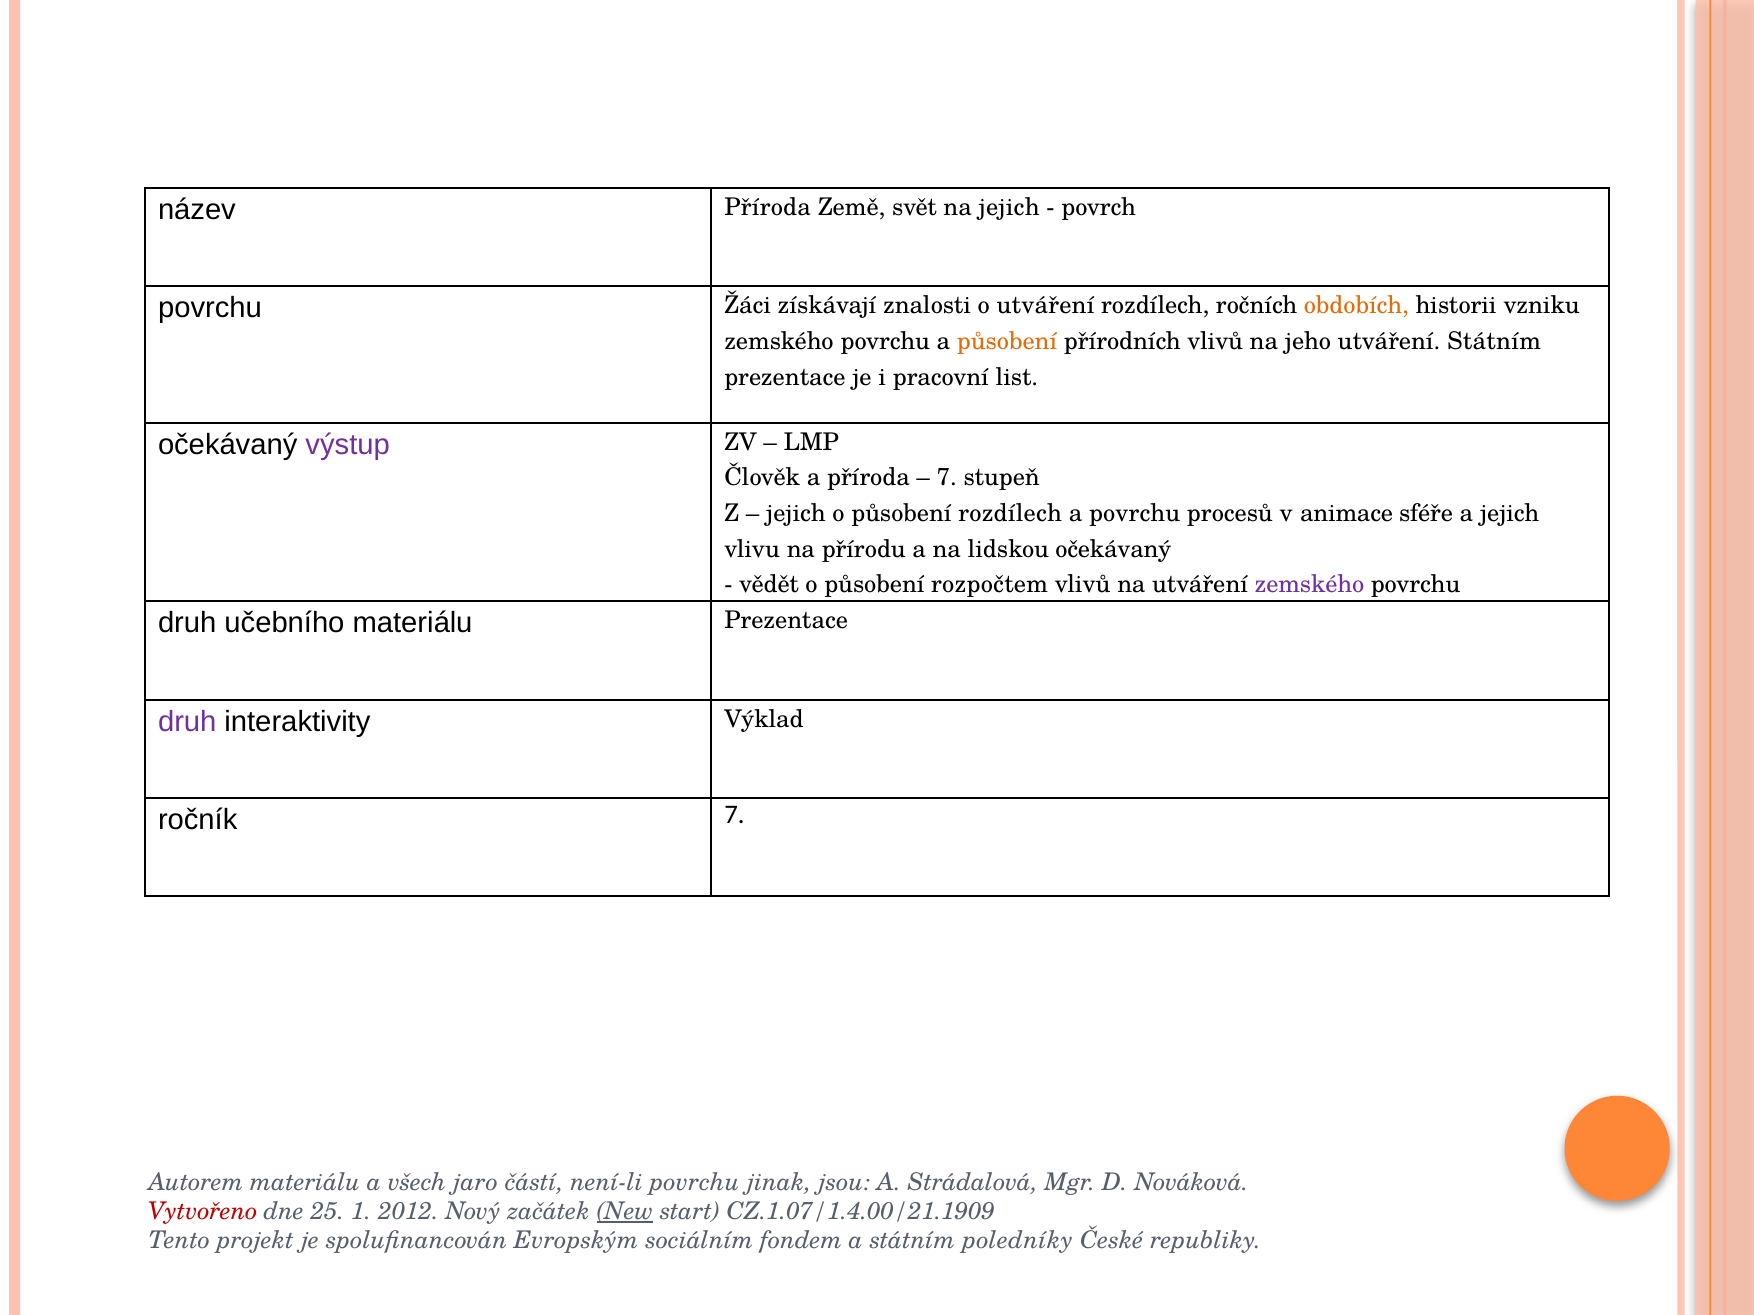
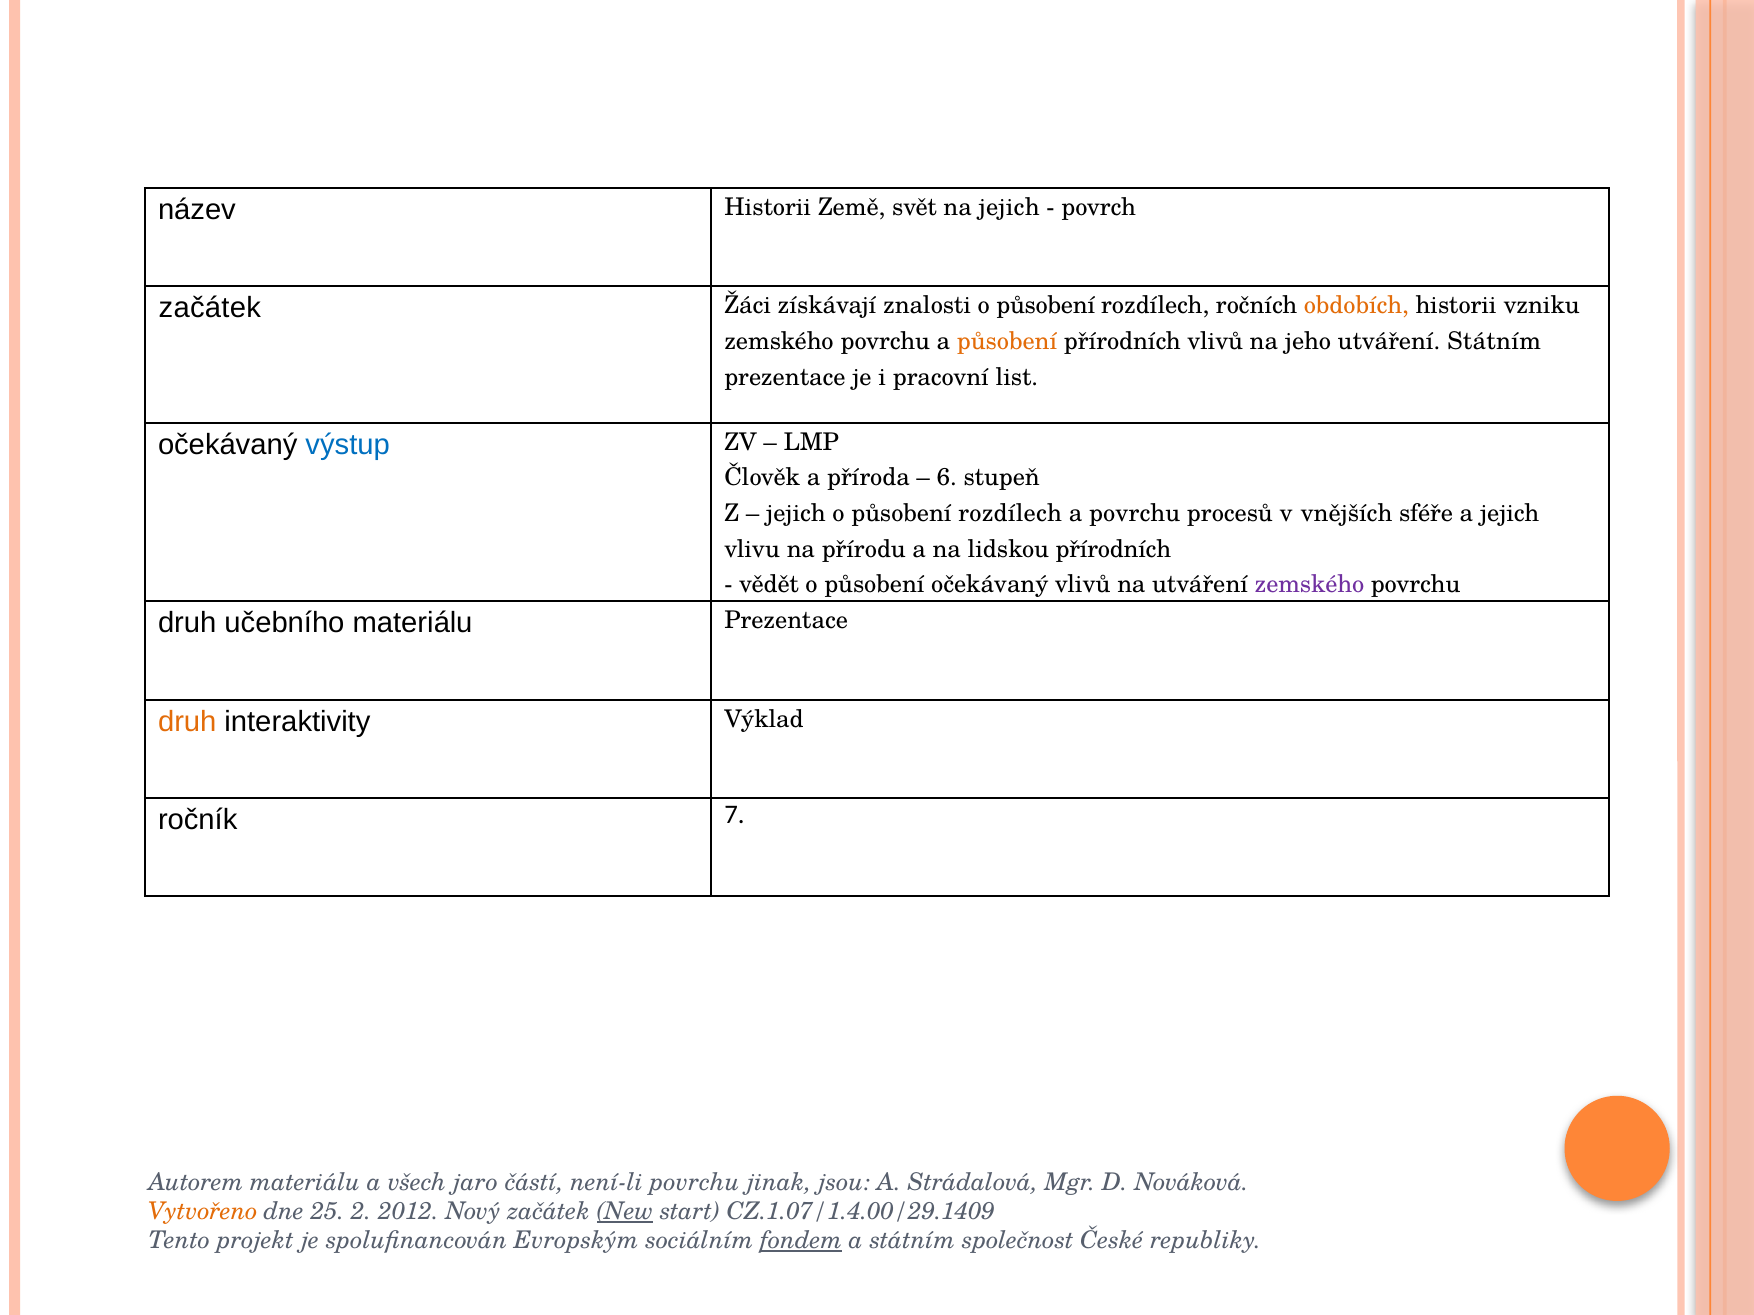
název Příroda: Příroda -> Historii (768, 208)
povrchu: povrchu -> začátek (210, 308)
znalosti o utváření: utváření -> působení (1046, 306)
výstup colour: purple -> blue (348, 445)
7: 7 -> 6 (947, 478)
animace: animace -> vnějších (1347, 514)
lidskou očekávaný: očekávaný -> přírodních (1113, 549)
působení rozpočtem: rozpočtem -> očekávaný (990, 585)
druh colour: purple -> orange (187, 722)
Vytvořeno colour: red -> orange (203, 1212)
1: 1 -> 2 (361, 1212)
CZ.1.07/1.4.00/21.1909: CZ.1.07/1.4.00/21.1909 -> CZ.1.07/1.4.00/29.1409 (861, 1212)
fondem underline: none -> present (801, 1241)
poledníky: poledníky -> společnost (1018, 1241)
